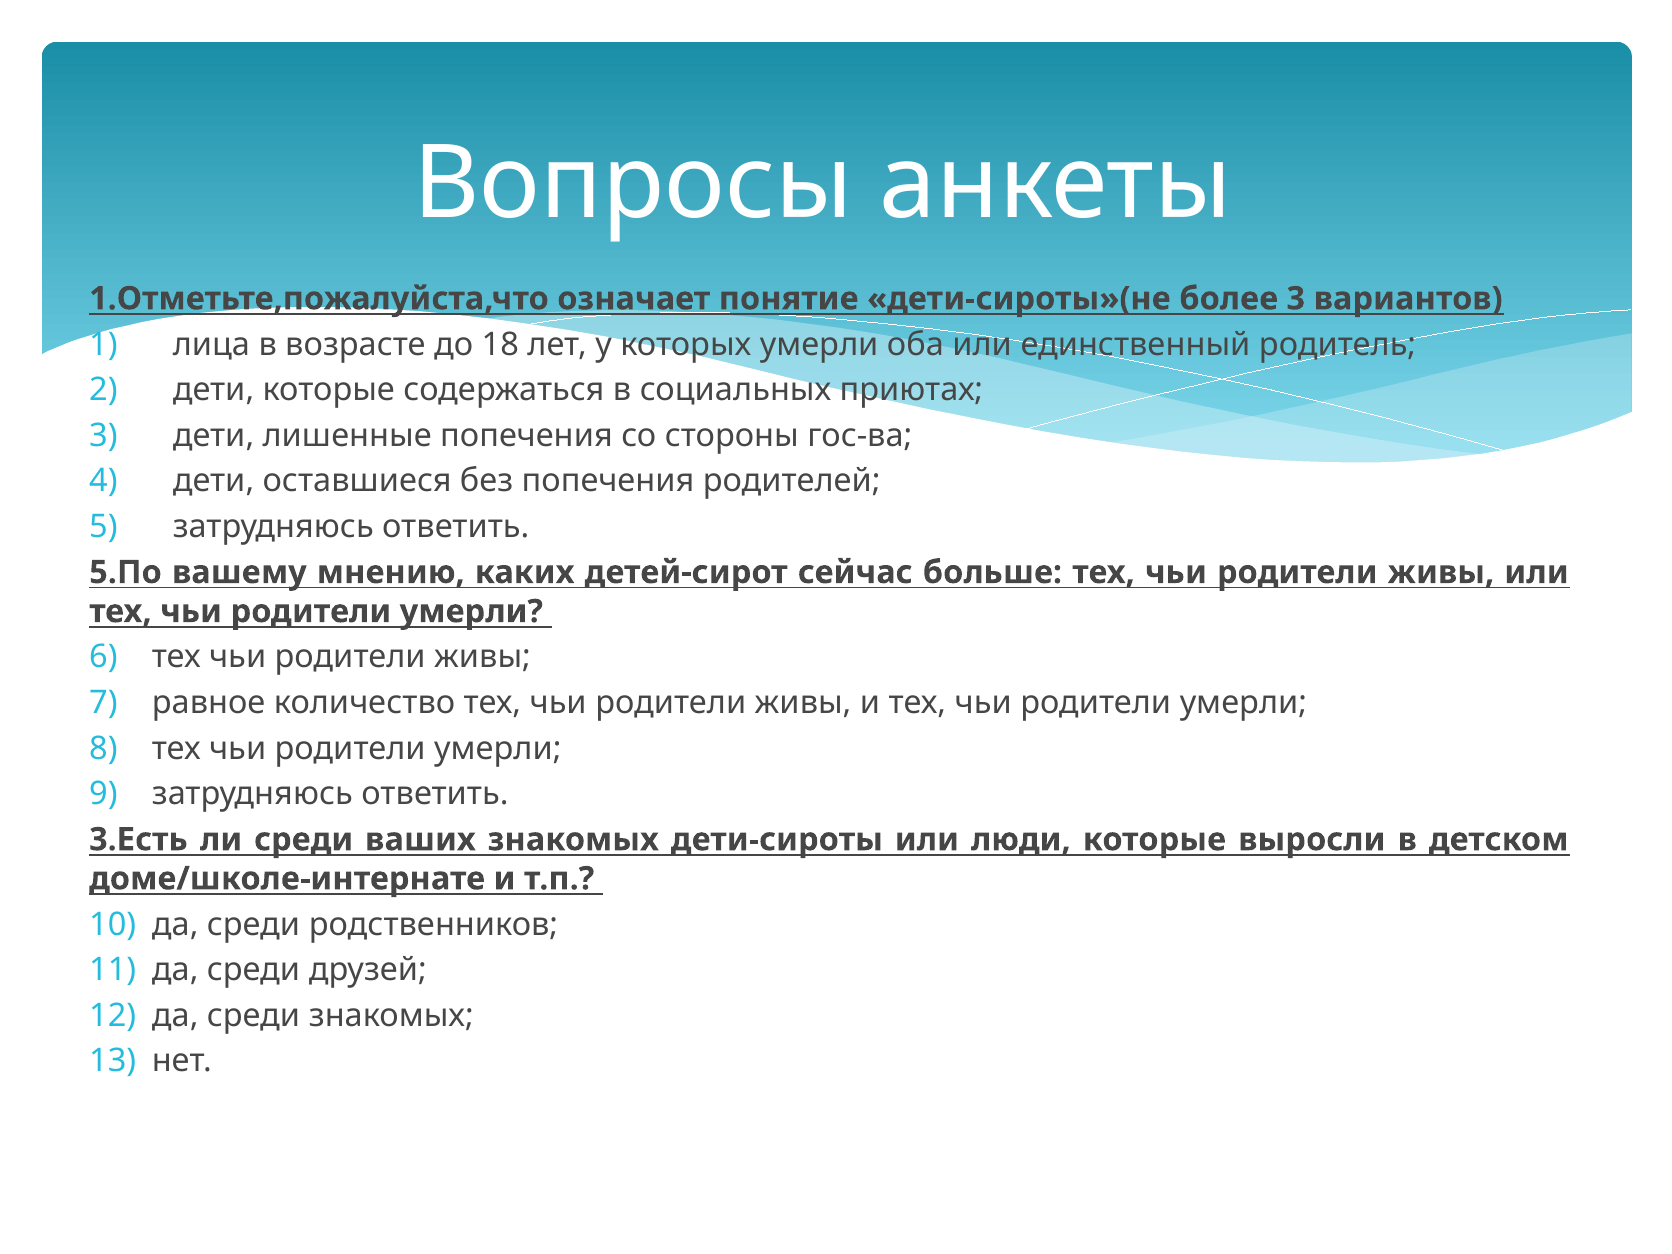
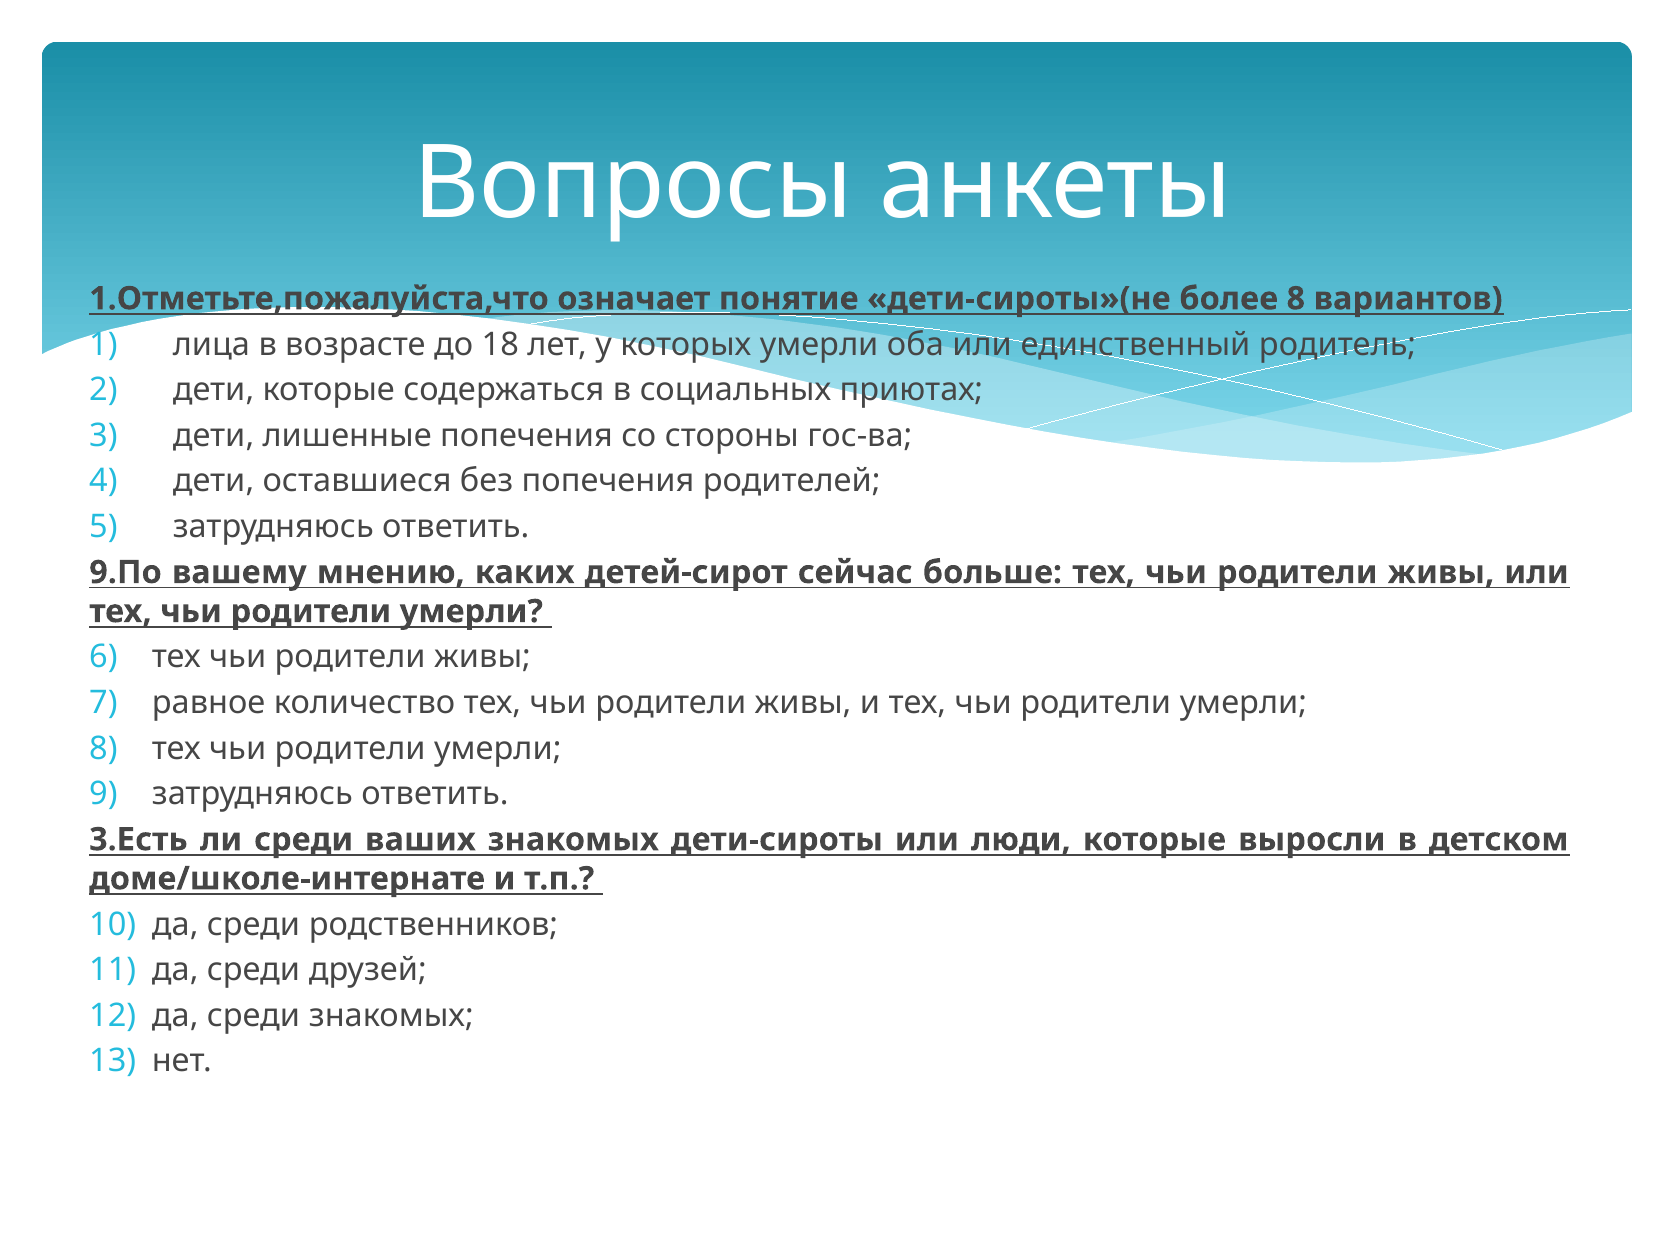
более 3: 3 -> 8 (1296, 299)
5.По: 5.По -> 9.По (125, 572)
